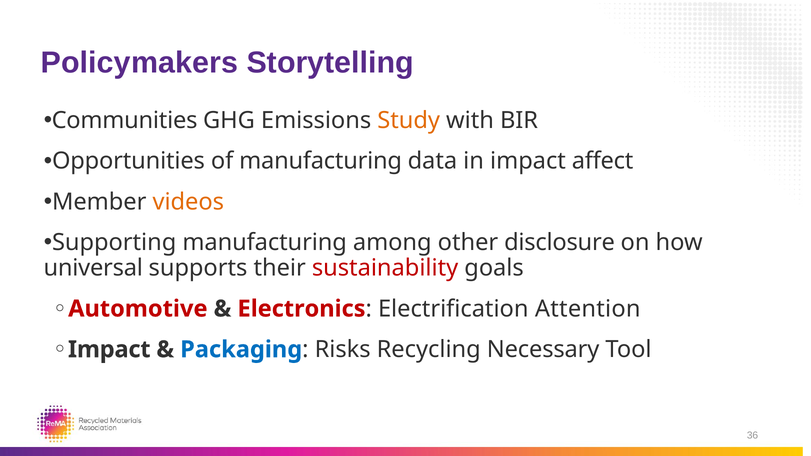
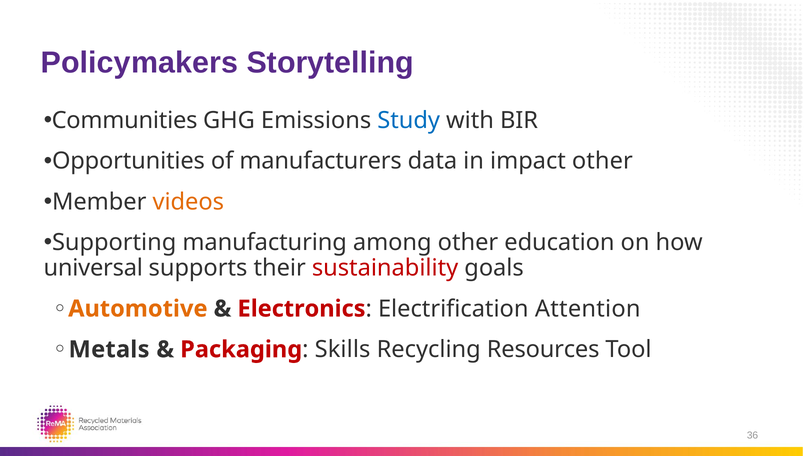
Study colour: orange -> blue (409, 121)
of manufacturing: manufacturing -> manufacturers (321, 161)
impact affect: affect -> other (602, 161)
disclosure: disclosure -> education (559, 243)
Automotive colour: red -> orange (138, 309)
Impact: Impact -> Metals (109, 350)
Packaging colour: blue -> red (241, 350)
Risks: Risks -> Skills (343, 350)
Necessary: Necessary -> Resources (543, 350)
